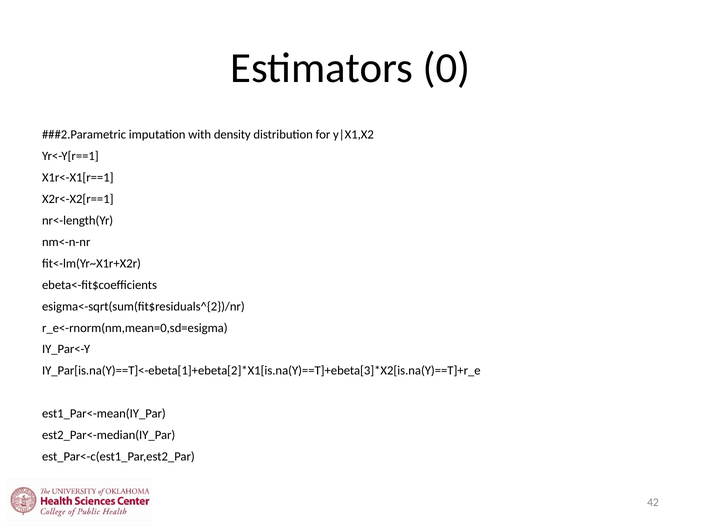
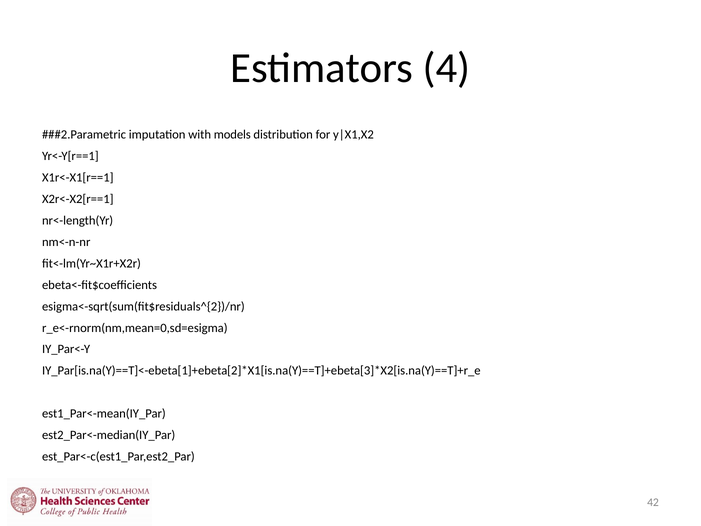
0: 0 -> 4 (447, 68)
density: density -> models (232, 135)
